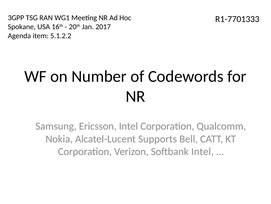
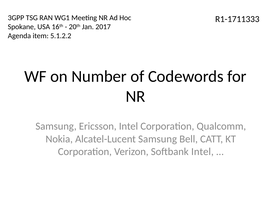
R1-7701333: R1-7701333 -> R1-1711333 (237, 19)
Alcatel-Lucent Supports: Supports -> Samsung (158, 138)
